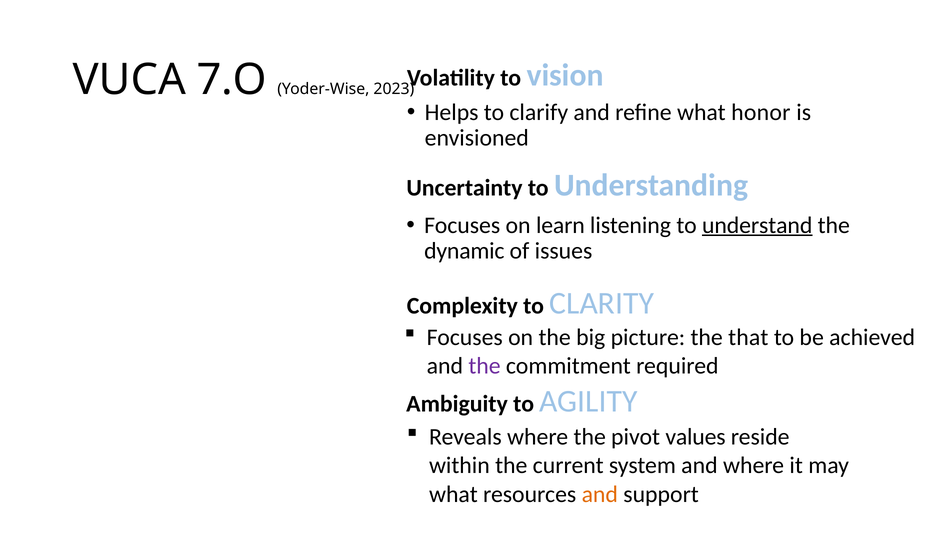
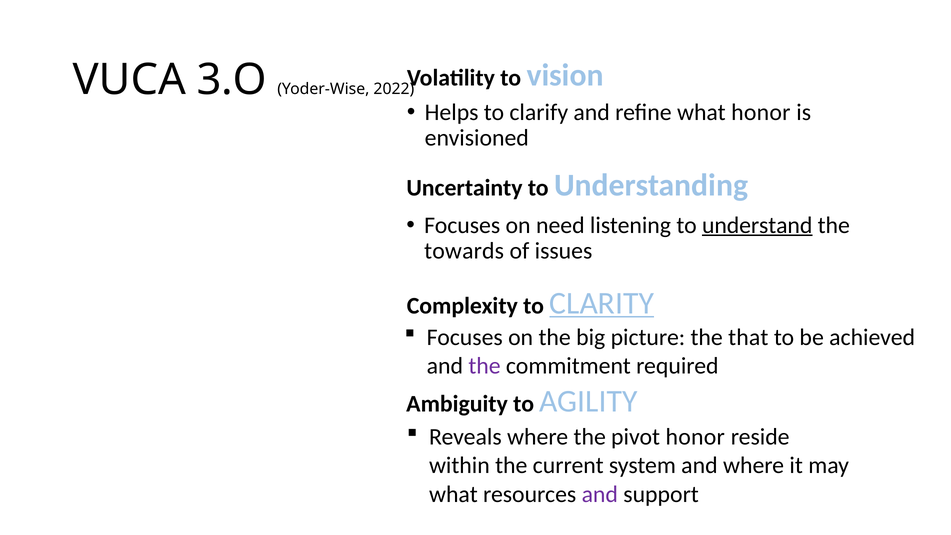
7.O: 7.O -> 3.O (232, 80)
2023: 2023 -> 2022 (394, 89)
learn: learn -> need (560, 225)
dynamic: dynamic -> towards (464, 251)
CLARITY underline: none -> present (602, 303)
pivot values: values -> honor (695, 437)
and colour: orange -> purple (600, 494)
